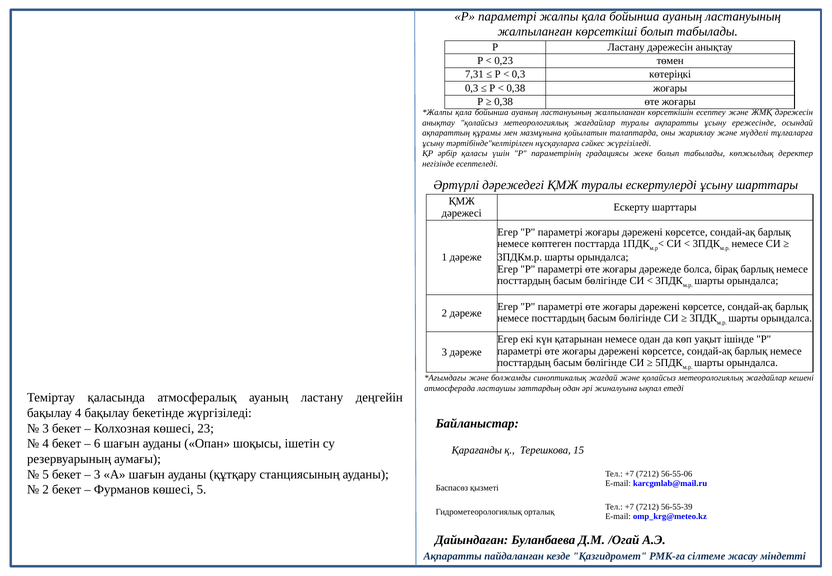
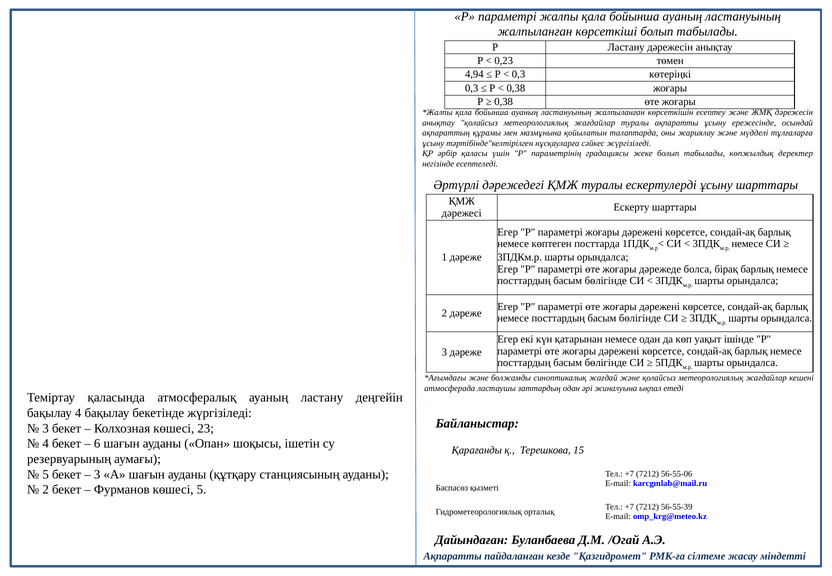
7,31: 7,31 -> 4,94 (474, 74)
